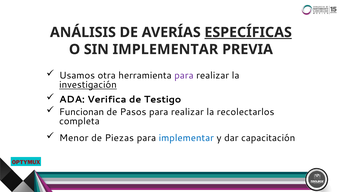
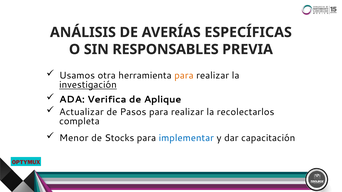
ESPECÍFICAS underline: present -> none (248, 32)
SIN IMPLEMENTAR: IMPLEMENTAR -> RESPONSABLES (166, 50)
para colour: purple -> orange (184, 76)
Testigo: Testigo -> Aplique (163, 100)
Funcionan: Funcionan -> Actualizar (81, 112)
Piezas: Piezas -> Stocks (119, 138)
